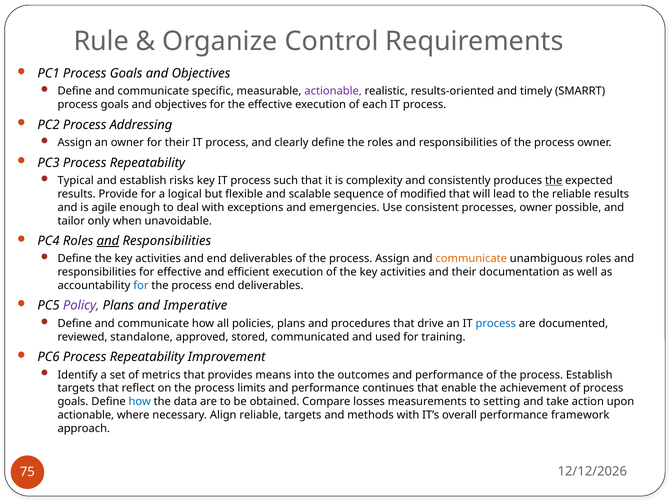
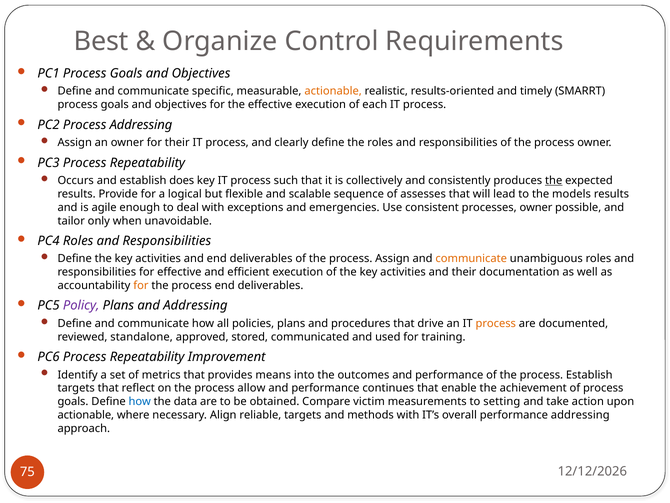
Rule: Rule -> Best (101, 41)
actionable colour: purple -> orange (333, 91)
Typical: Typical -> Occurs (76, 180)
risks: risks -> does (182, 180)
complexity: complexity -> collectively (374, 180)
modified: modified -> assesses (423, 194)
the reliable: reliable -> models (572, 194)
and underline: present -> none (108, 241)
for colour: blue -> orange (141, 285)
and Imperative: Imperative -> Addressing (195, 305)
process colour: blue -> orange (496, 323)
limits: limits -> allow (251, 388)
losses: losses -> victim (369, 401)
performance framework: framework -> addressing (580, 415)
